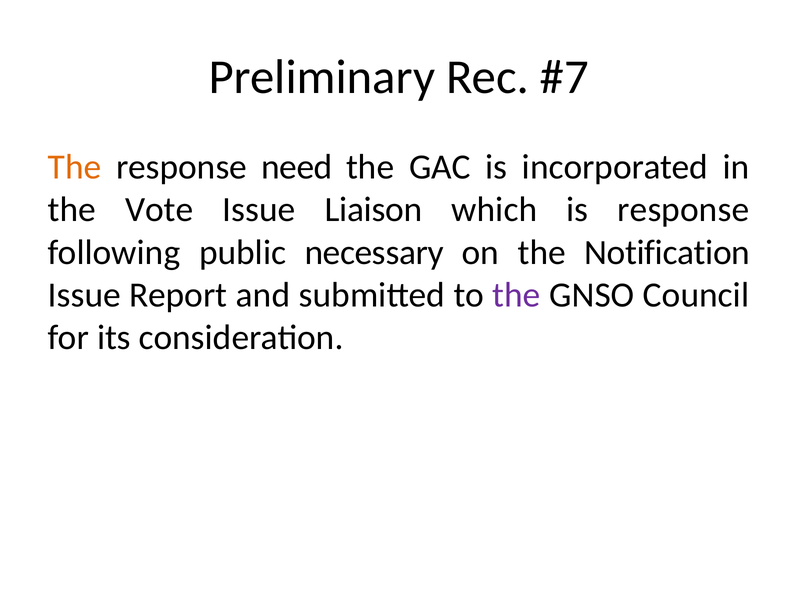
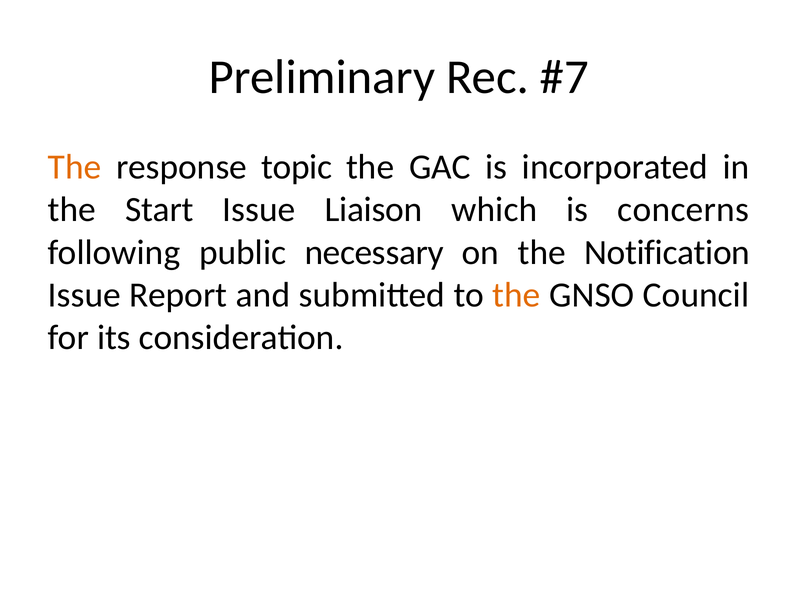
need: need -> topic (297, 167)
Vote: Vote -> Start (159, 210)
is response: response -> concerns (683, 210)
the colour: purple -> orange (517, 295)
